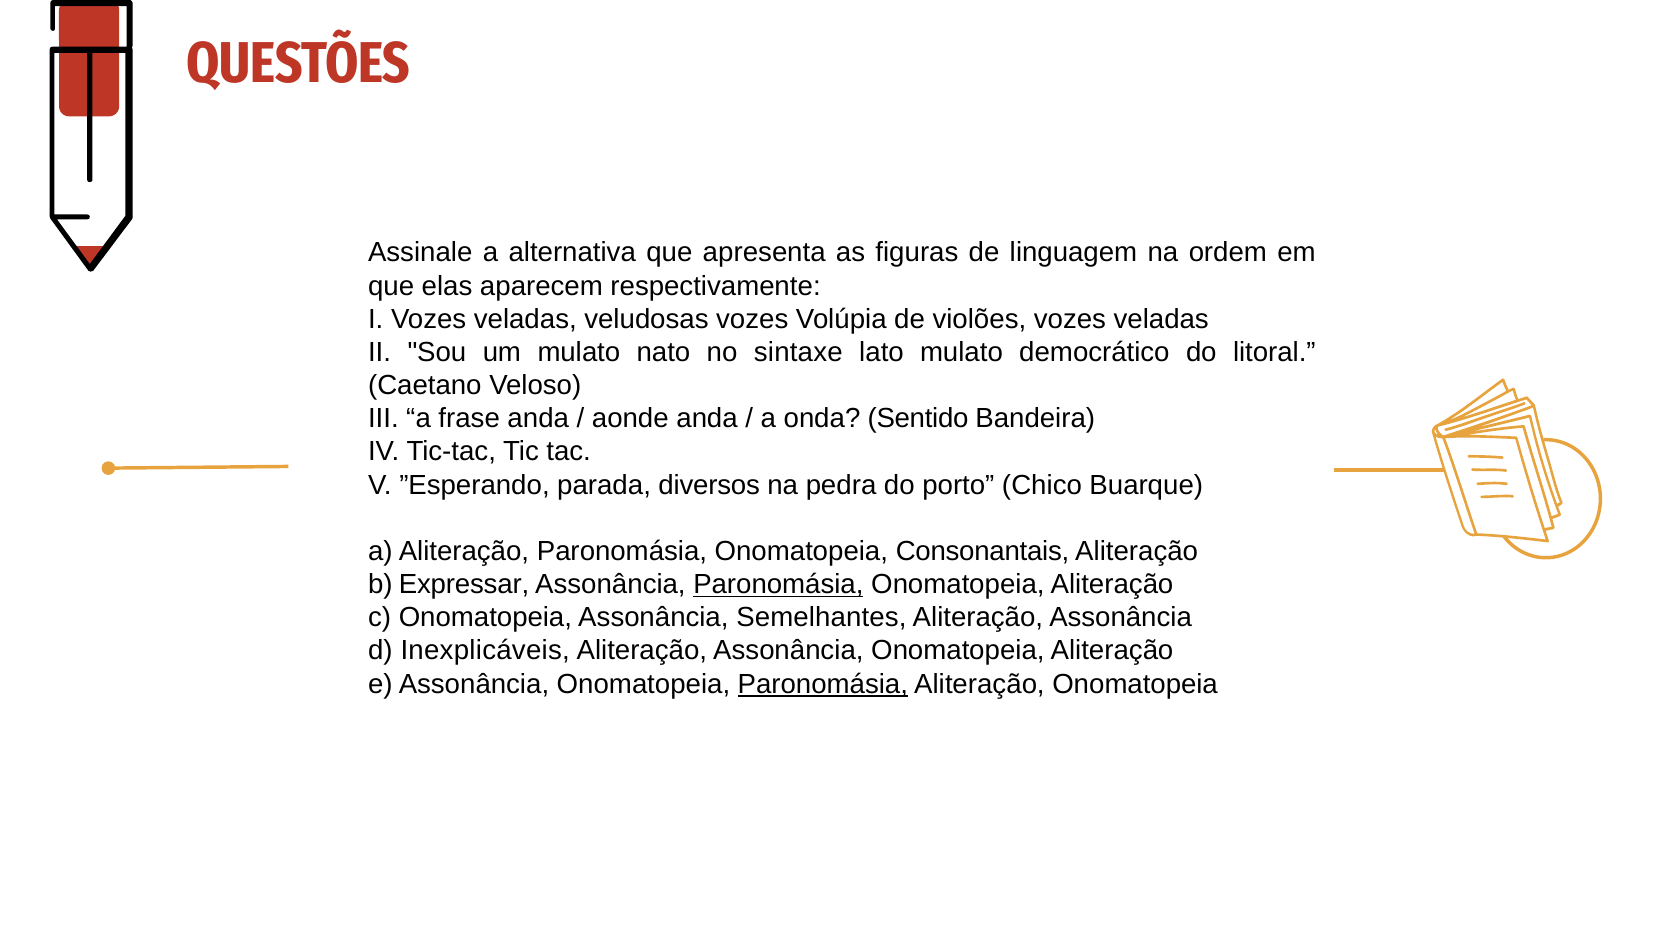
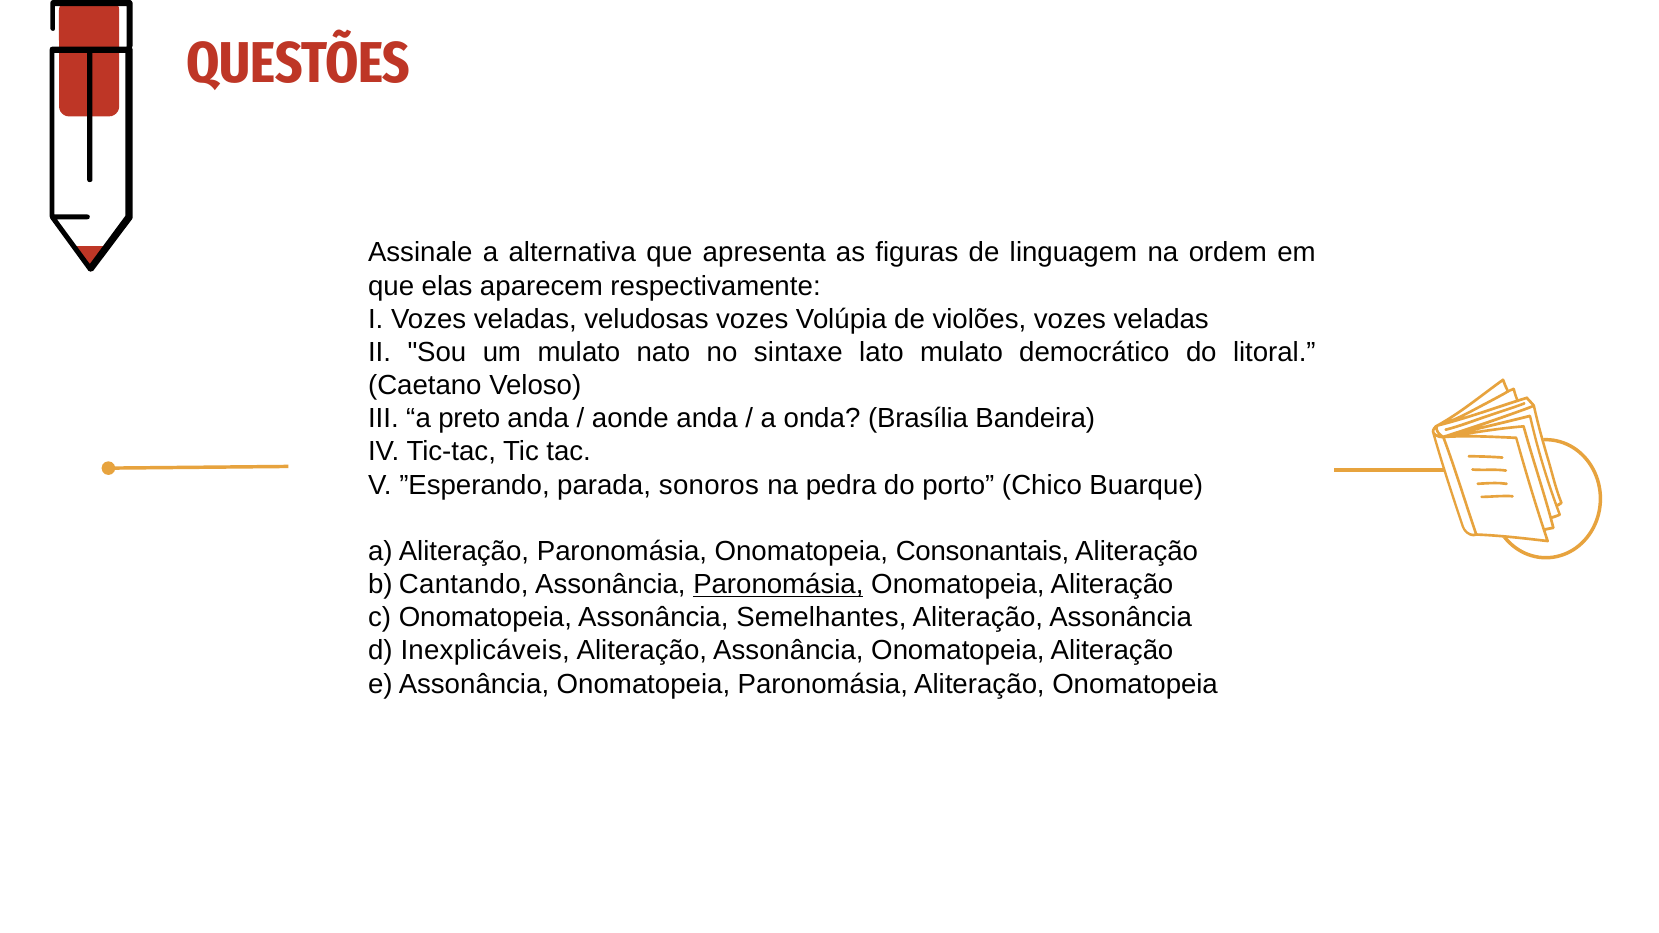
frase: frase -> preto (469, 419)
Sentido: Sentido -> Brasília (918, 419)
diversos: diversos -> sonoros (709, 485)
Expressar: Expressar -> Cantando (464, 585)
Paronomásia underline: present -> none (823, 684)
